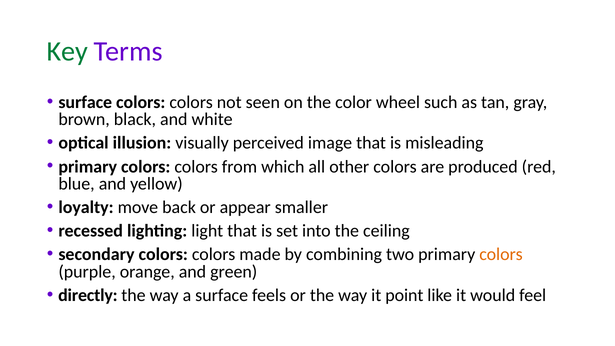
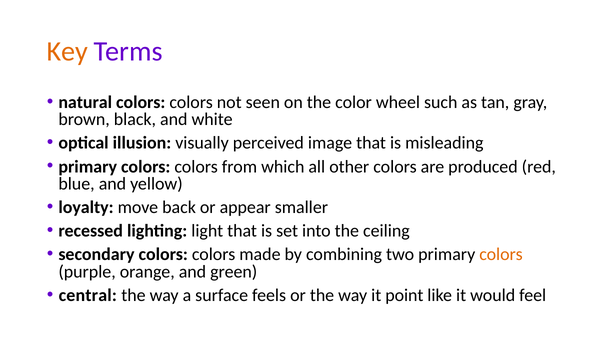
Key colour: green -> orange (67, 52)
surface: surface -> natural (85, 102)
directly: directly -> central (88, 295)
